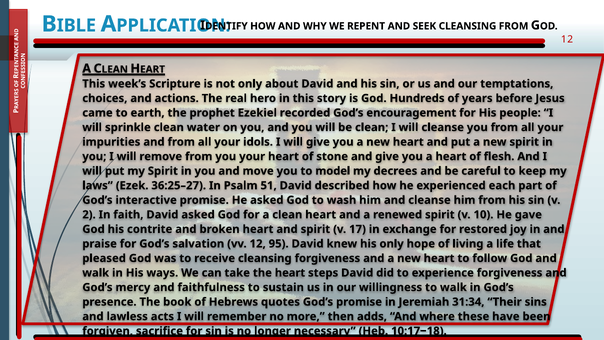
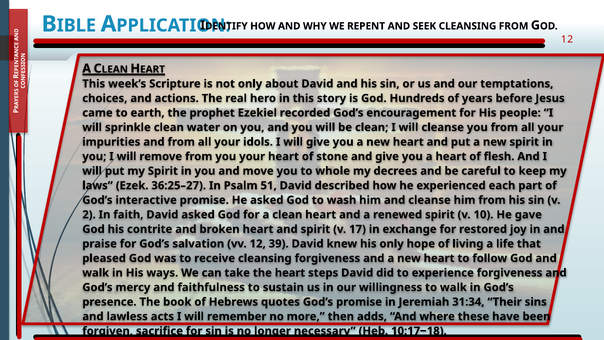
model: model -> whole (333, 171)
95: 95 -> 39 (279, 244)
